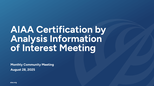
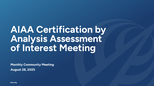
Information: Information -> Assessment (76, 39)
